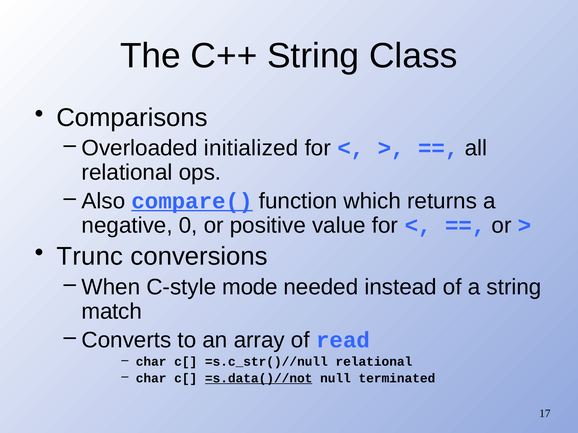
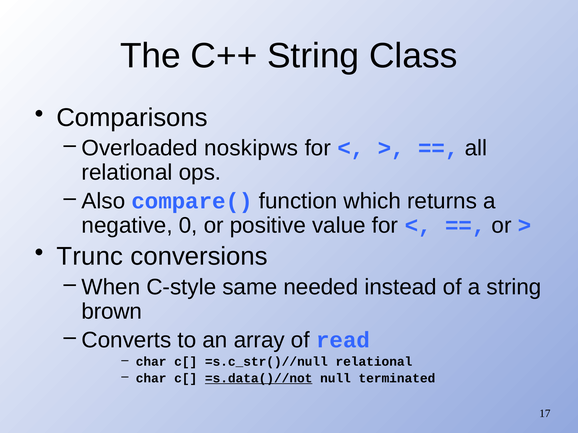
initialized: initialized -> noskipws (251, 148)
compare( underline: present -> none (192, 201)
mode: mode -> same (250, 287)
match: match -> brown (112, 312)
